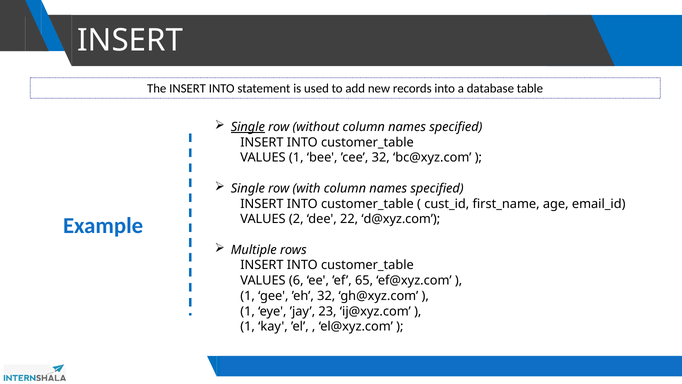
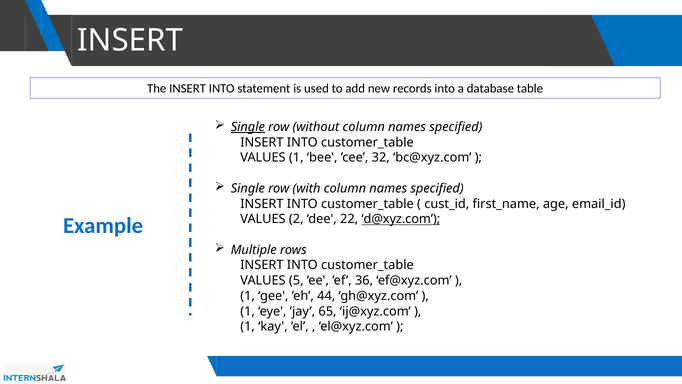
d@xyz.com underline: none -> present (401, 219)
6: 6 -> 5 (296, 280)
65: 65 -> 36 (364, 280)
’eh 32: 32 -> 44 (326, 296)
23: 23 -> 65 (328, 311)
